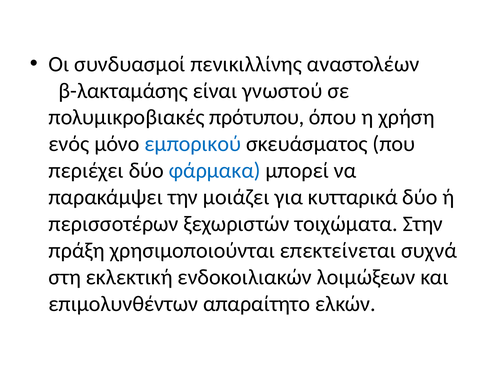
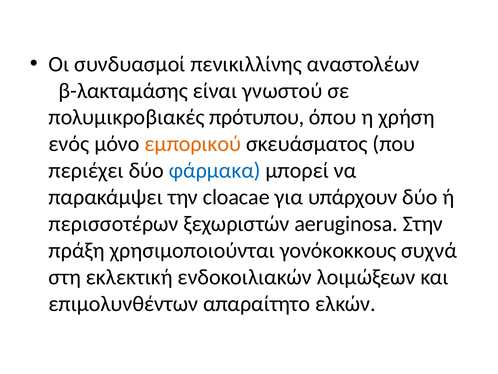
εμπορικού colour: blue -> orange (193, 144)
μοιάζει: μοιάζει -> cloacae (236, 197)
κυτταρικά: κυτταρικά -> υπάρχουν (353, 197)
τοιχώματα: τοιχώματα -> aeruginosa (346, 224)
επεκτείνεται: επεκτείνεται -> γονόκοκκους (338, 250)
